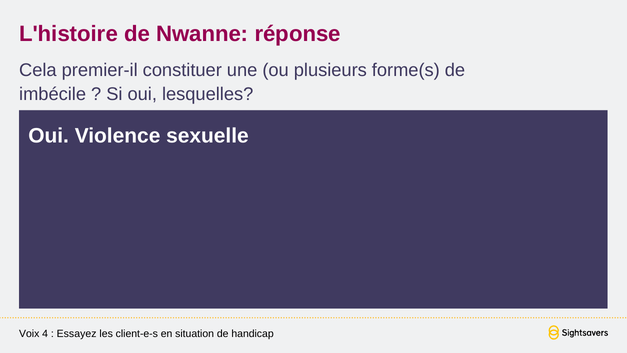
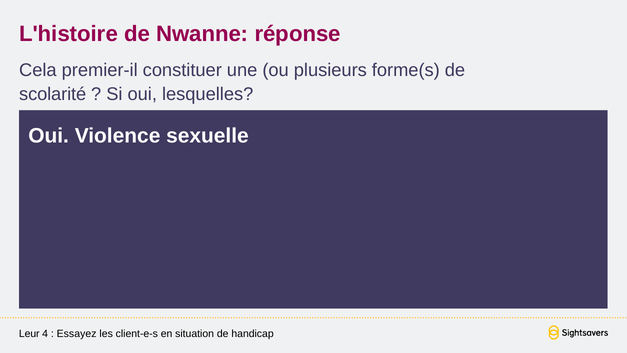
imbécile: imbécile -> scolarité (53, 94)
Voix: Voix -> Leur (29, 334)
